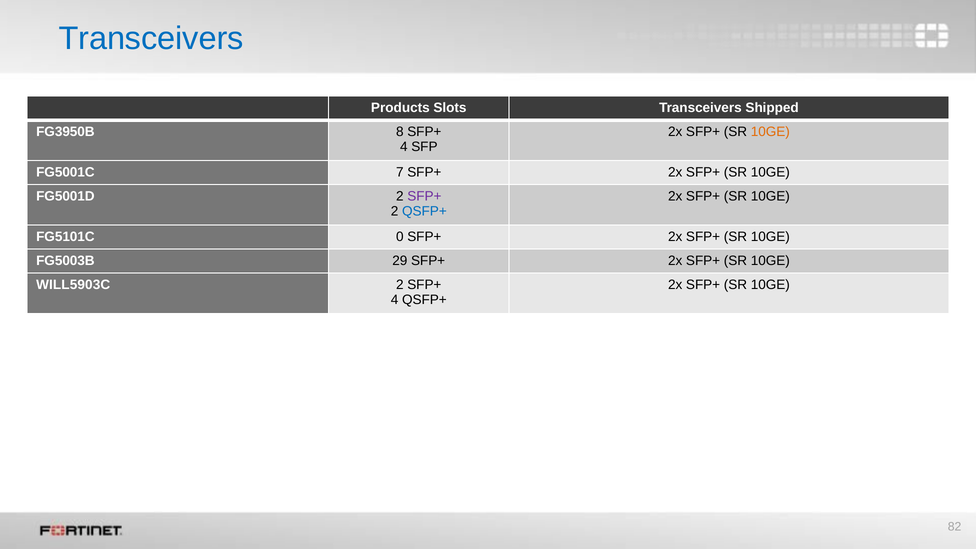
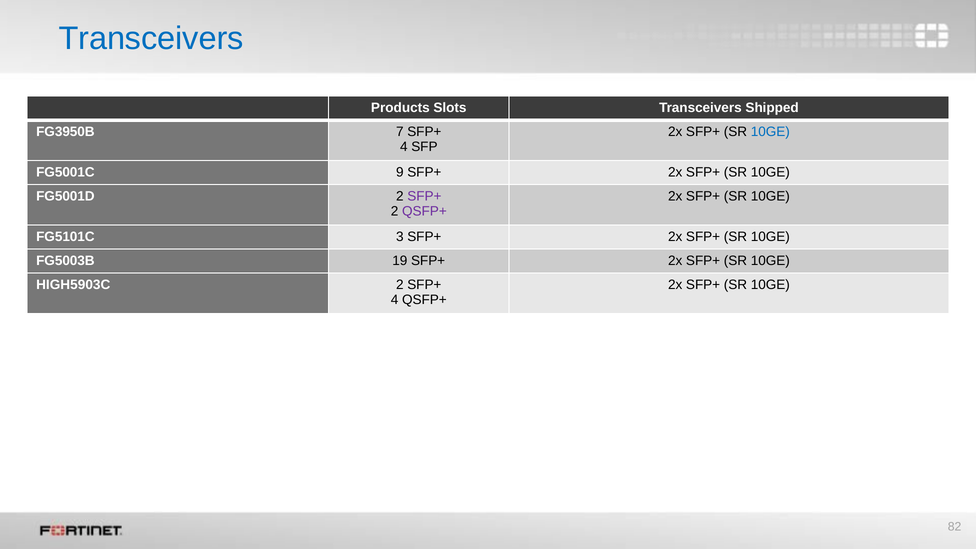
8: 8 -> 7 (400, 132)
10GE colour: orange -> blue (770, 132)
7: 7 -> 9 (400, 172)
QSFP+ colour: blue -> purple (424, 211)
0: 0 -> 3 (400, 237)
29: 29 -> 19 (400, 261)
WILL5903C: WILL5903C -> HIGH5903C (73, 285)
